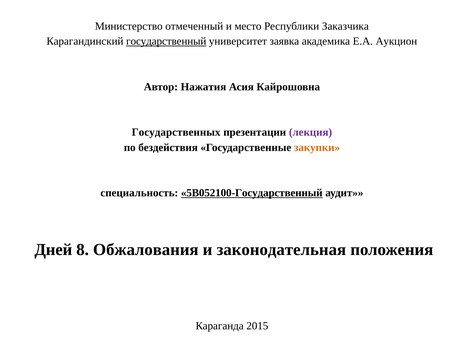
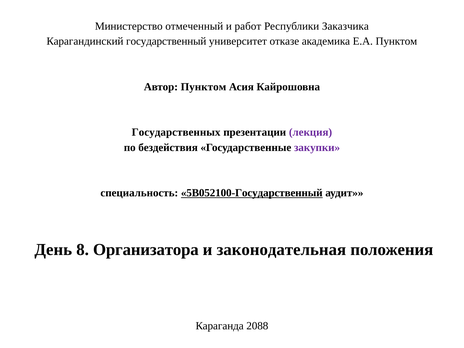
место: место -> работ (248, 26)
государственный underline: present -> none (166, 41)
заявка: заявка -> отказе (284, 41)
Е.А Аукцион: Аукцион -> Пунктом (396, 41)
Автор Нажатия: Нажатия -> Пунктом (203, 87)
закупки colour: orange -> purple (317, 147)
Дней: Дней -> День (53, 250)
Обжалования: Обжалования -> Организатора (146, 250)
2015: 2015 -> 2088 (257, 326)
